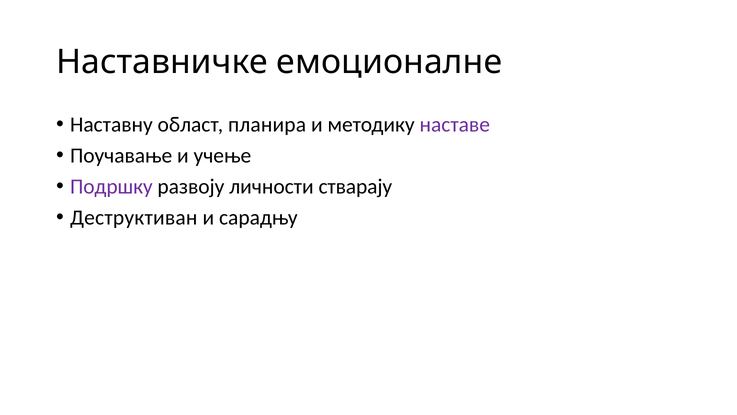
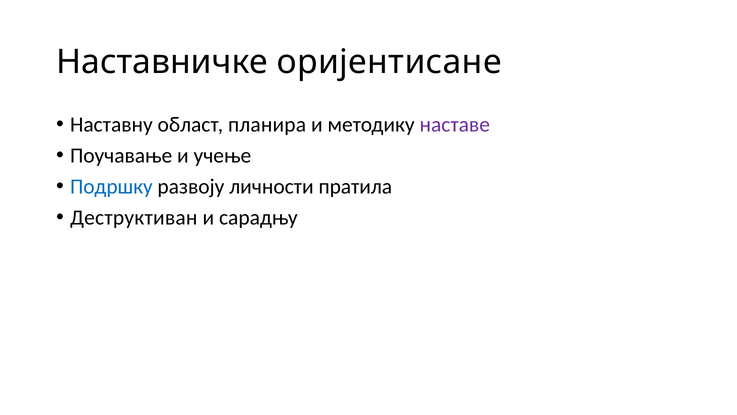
емоционалне: емоционалне -> оријентисане (389, 62)
Подршку colour: purple -> blue (111, 186)
стварају: стварају -> пратила (355, 186)
